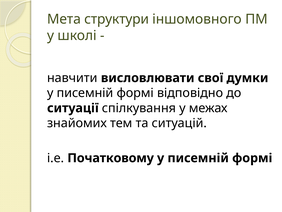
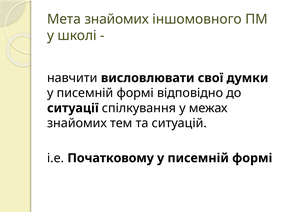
Мета структури: структури -> знайомих (117, 19)
